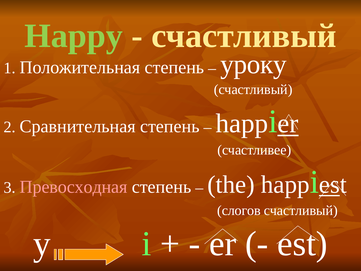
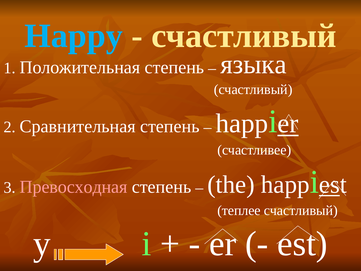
Happy colour: light green -> light blue (74, 36)
уроку: уроку -> языка (253, 64)
слогов: слогов -> теплее (239, 210)
